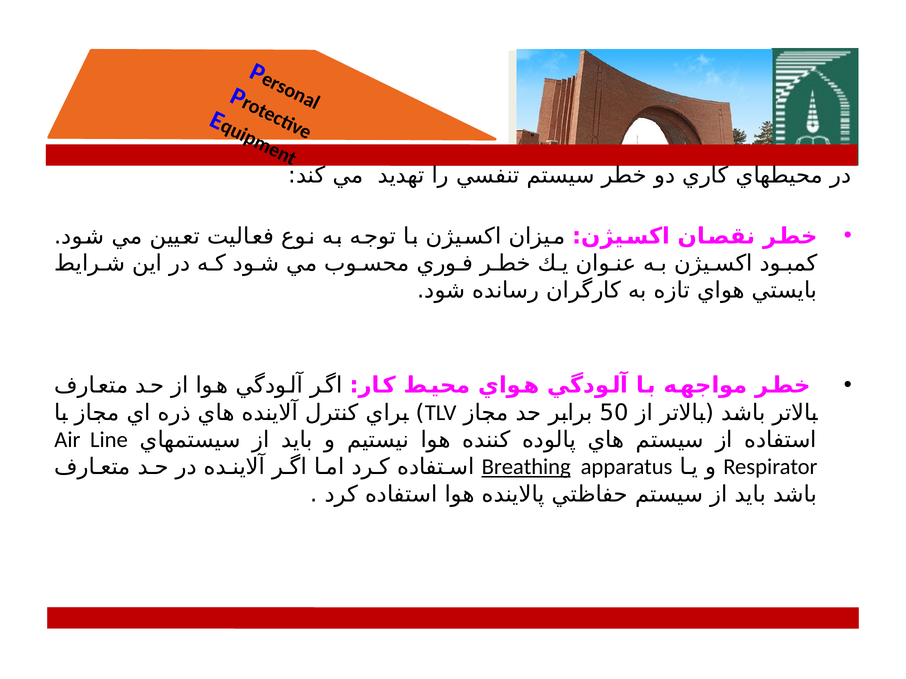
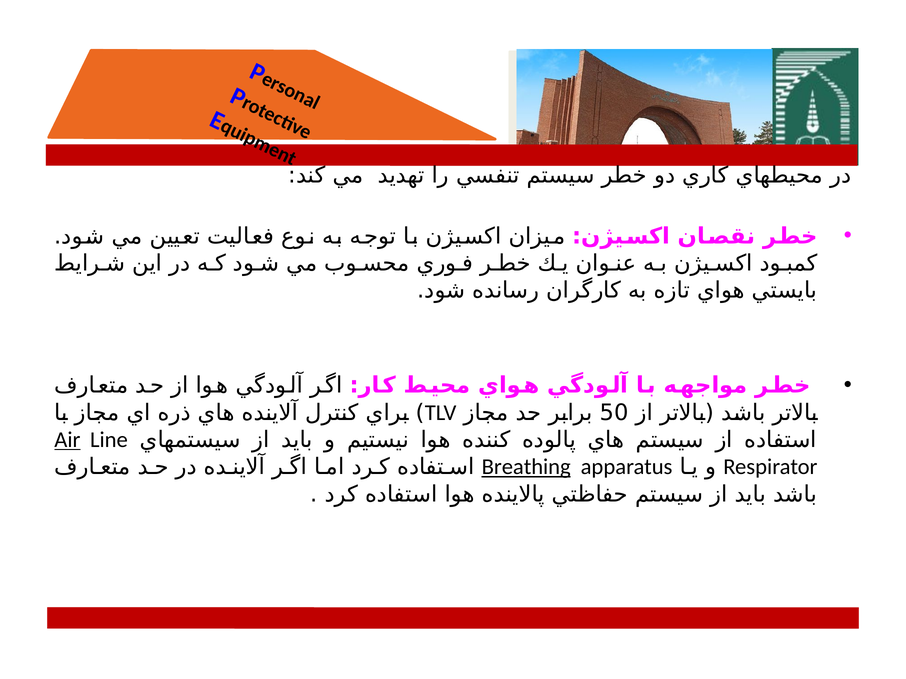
Air underline: none -> present (67, 440)
